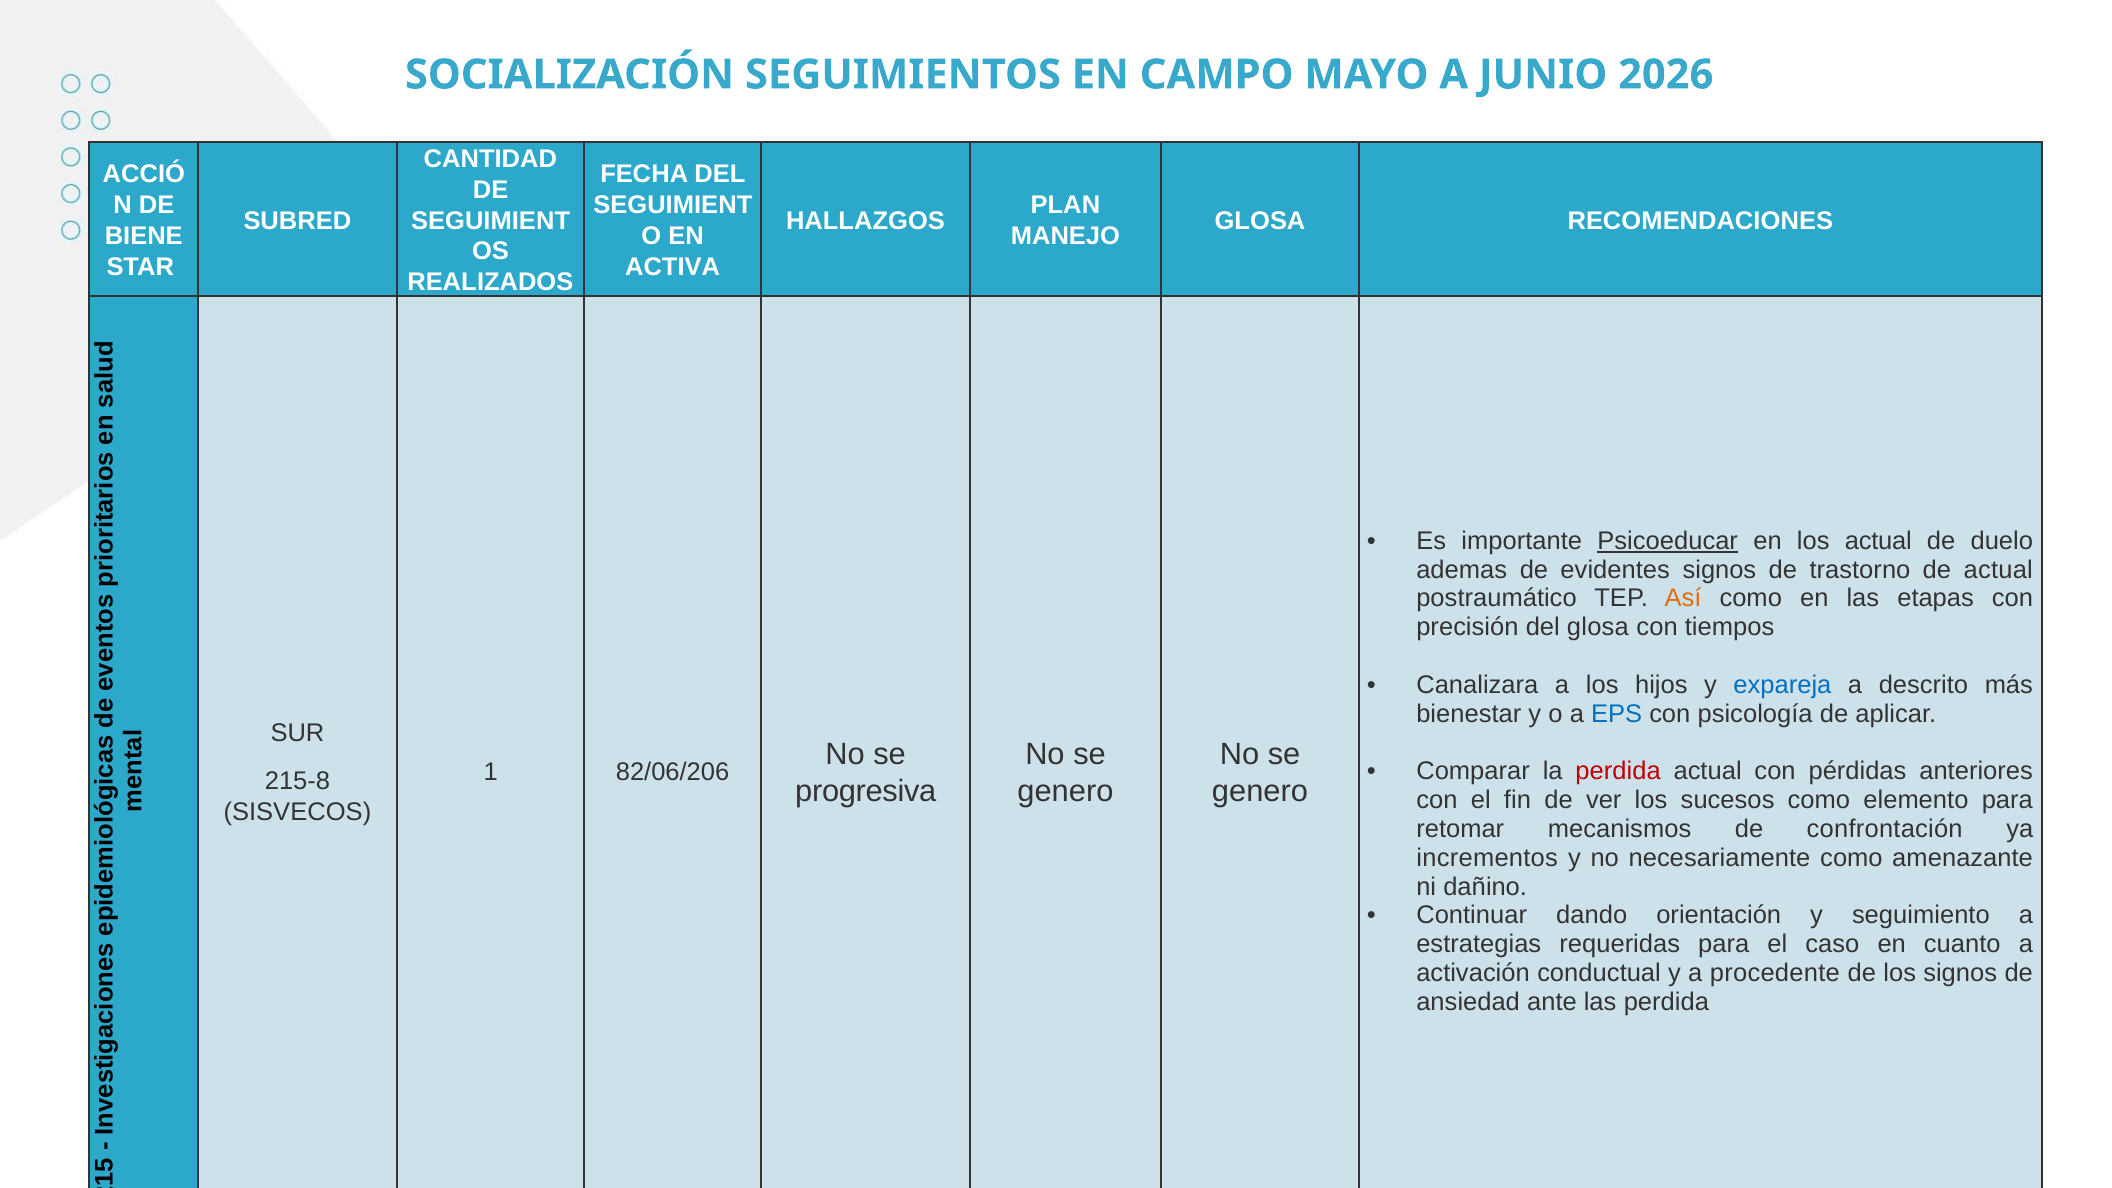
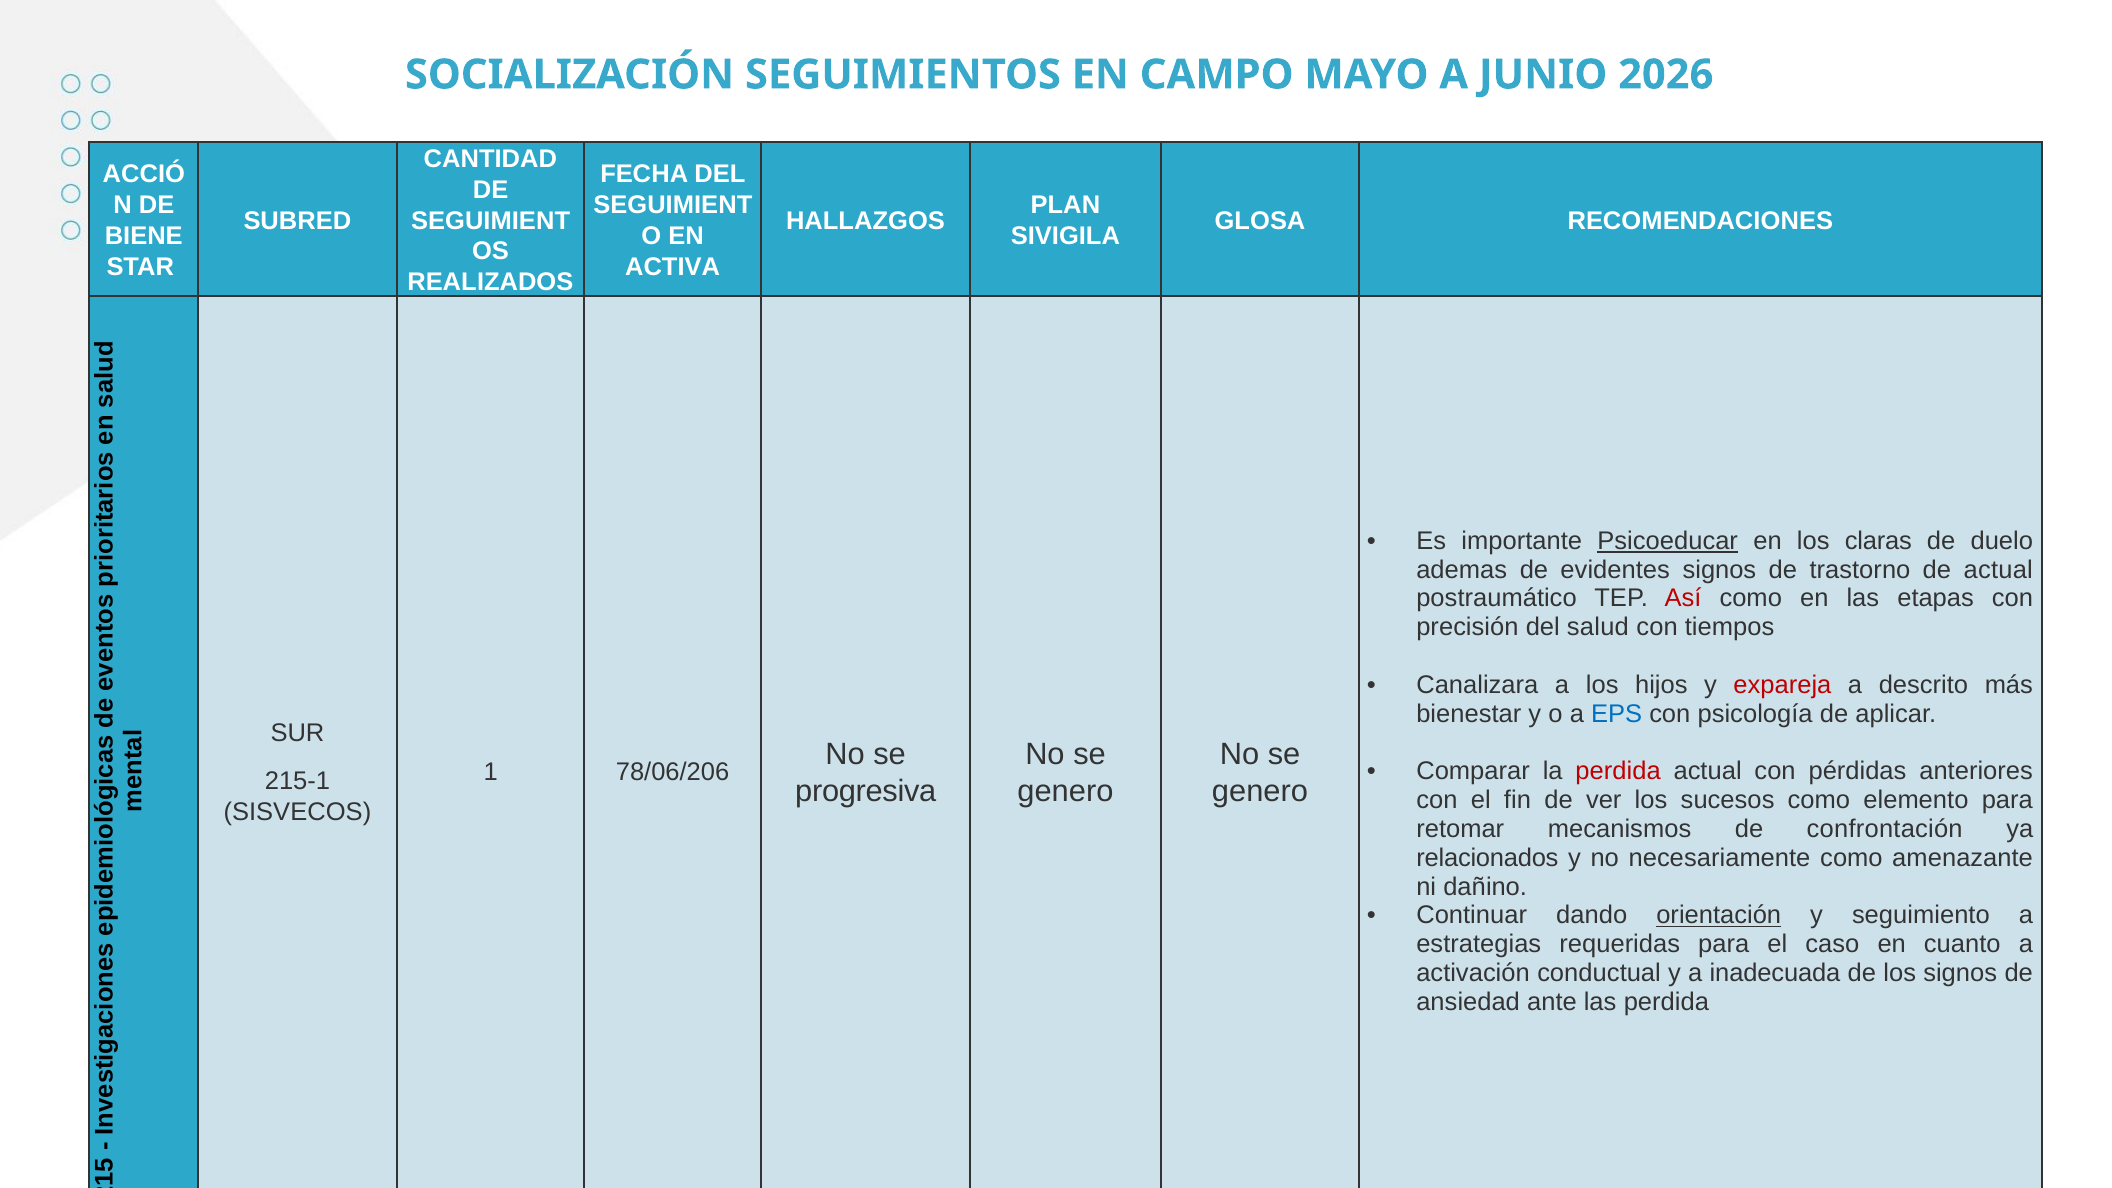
MANEJO: MANEJO -> SIVIGILA (1065, 236)
los actual: actual -> claras (1878, 541)
Así colour: orange -> red (1683, 598)
del glosa: glosa -> salud (1598, 627)
expareja colour: blue -> red (1782, 685)
82/06/206: 82/06/206 -> 78/06/206 (673, 772)
215-8: 215-8 -> 215-1 (297, 781)
incrementos: incrementos -> relacionados (1487, 858)
orientación underline: none -> present (1719, 915)
procedente: procedente -> inadecuada (1775, 973)
